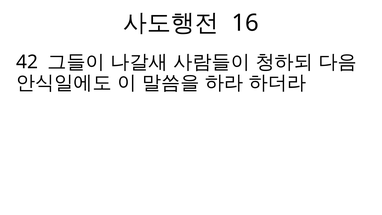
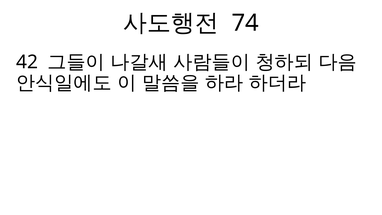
16: 16 -> 74 (245, 23)
